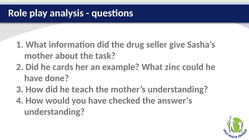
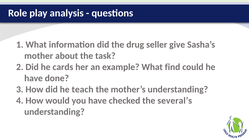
zinc: zinc -> find (173, 67)
answer’s: answer’s -> several’s (175, 101)
